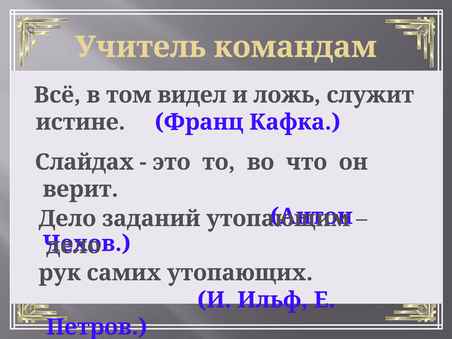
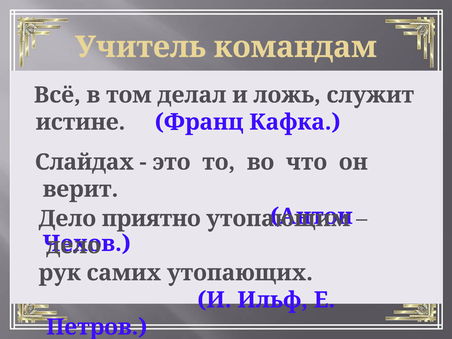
видел: видел -> делал (192, 95)
заданий: заданий -> приятно (151, 219)
